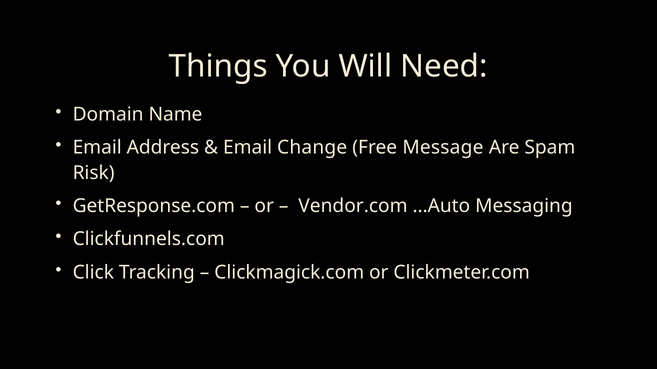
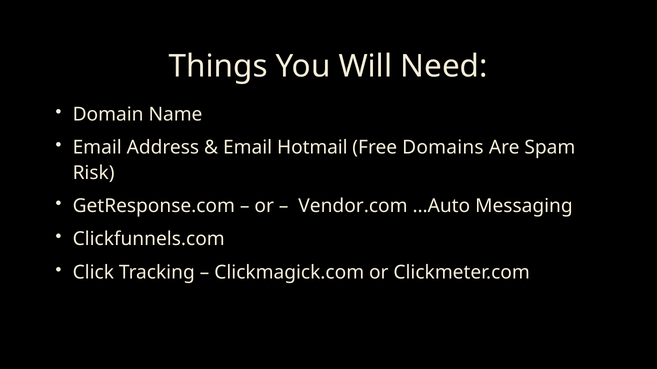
Change: Change -> Hotmail (312, 148)
Message: Message -> Domains (443, 148)
